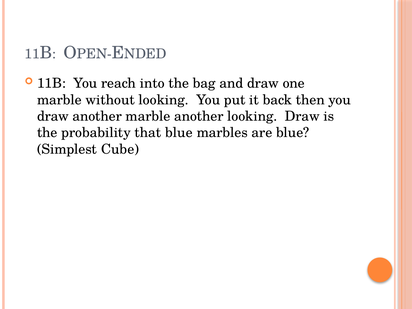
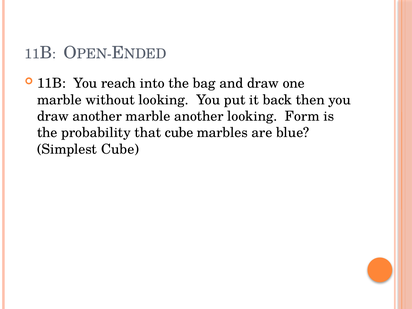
looking Draw: Draw -> Form (302, 116)
that blue: blue -> cube (179, 133)
